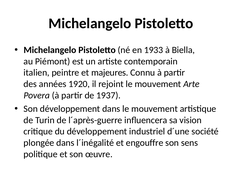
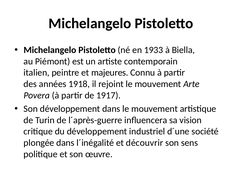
1920: 1920 -> 1918 (79, 84)
1937: 1937 -> 1917 (109, 95)
engouffre: engouffre -> découvrir (145, 142)
